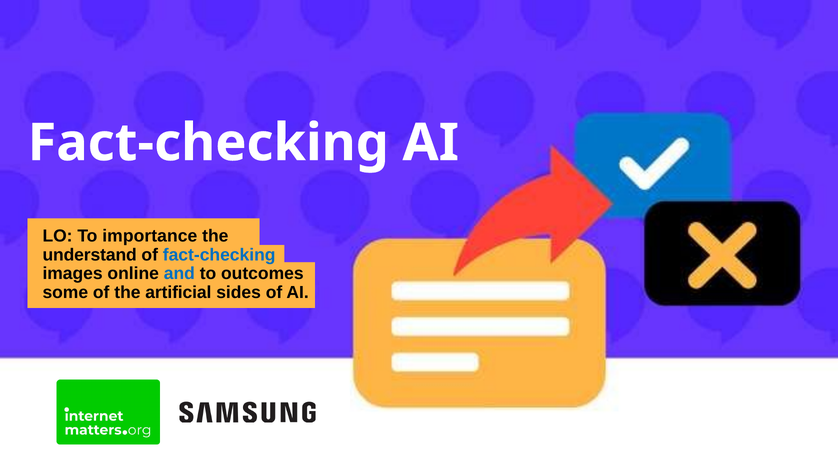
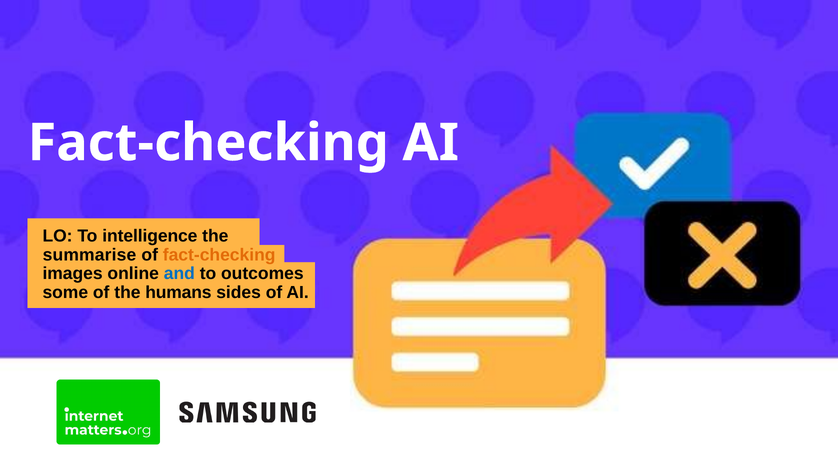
importance: importance -> intelligence (150, 236)
understand: understand -> summarise (89, 255)
fact-checking colour: blue -> orange (219, 255)
artificial: artificial -> humans (178, 293)
